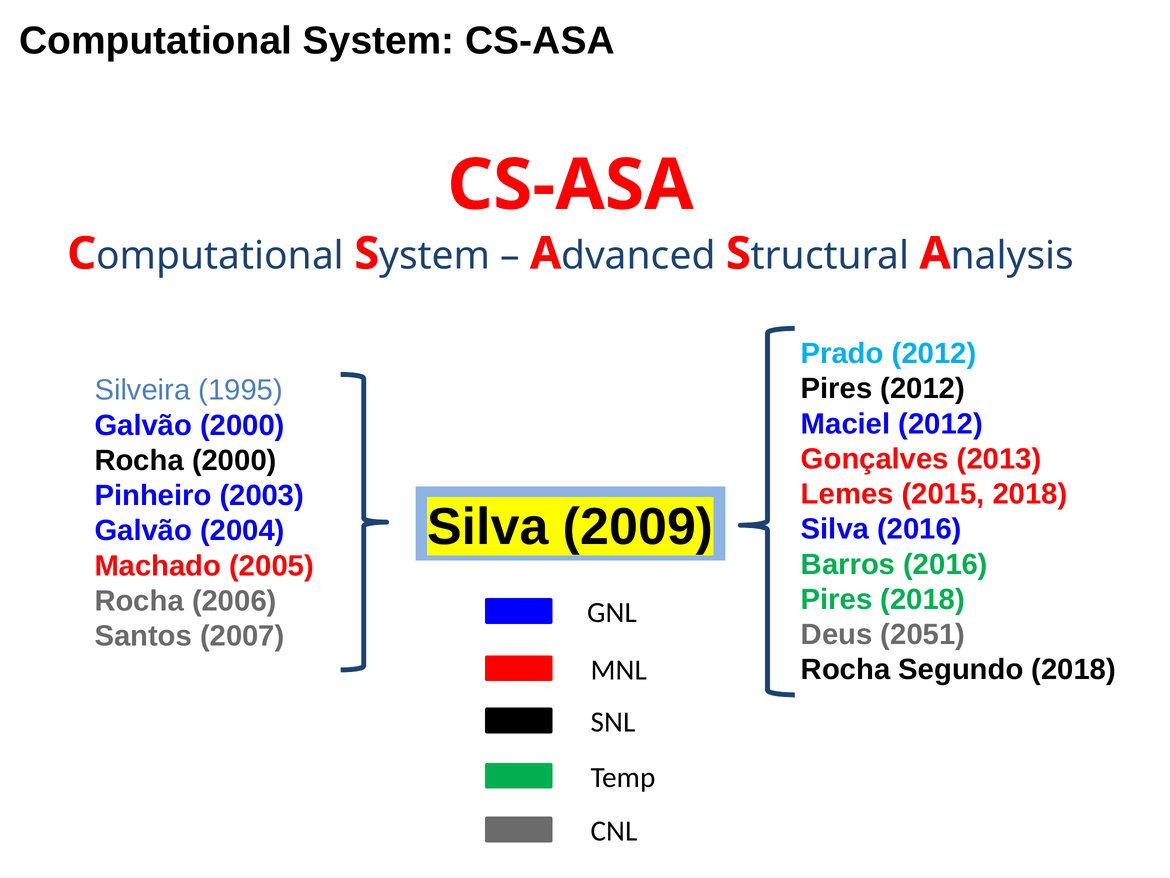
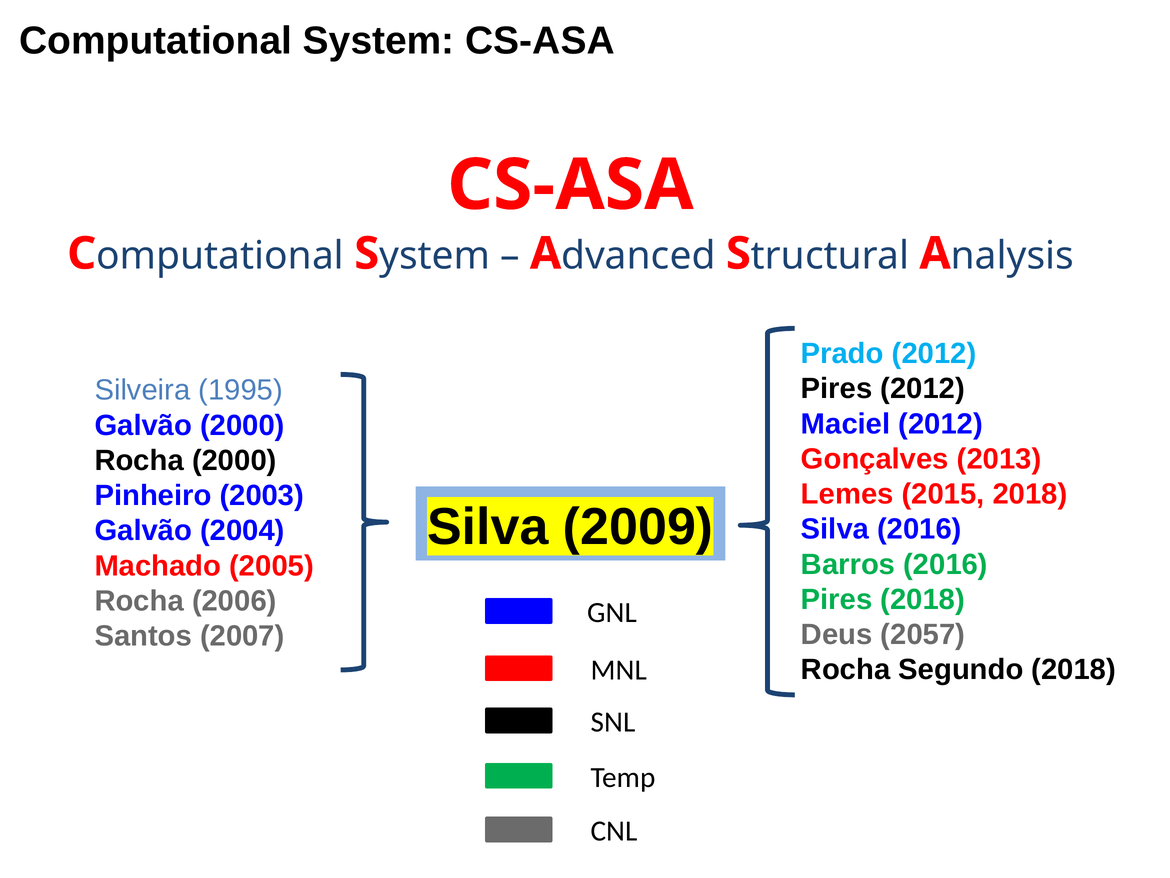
2051: 2051 -> 2057 (923, 634)
